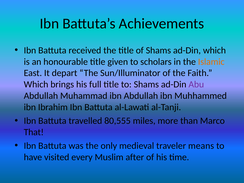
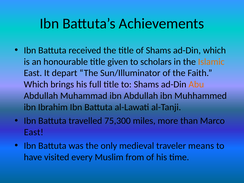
Abu colour: purple -> orange (196, 84)
80,555: 80,555 -> 75,300 (117, 121)
That: That -> East (34, 132)
after: after -> from (135, 157)
